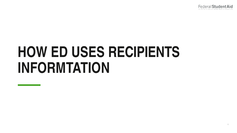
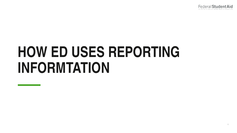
RECIPIENTS: RECIPIENTS -> REPORTING (144, 52)
